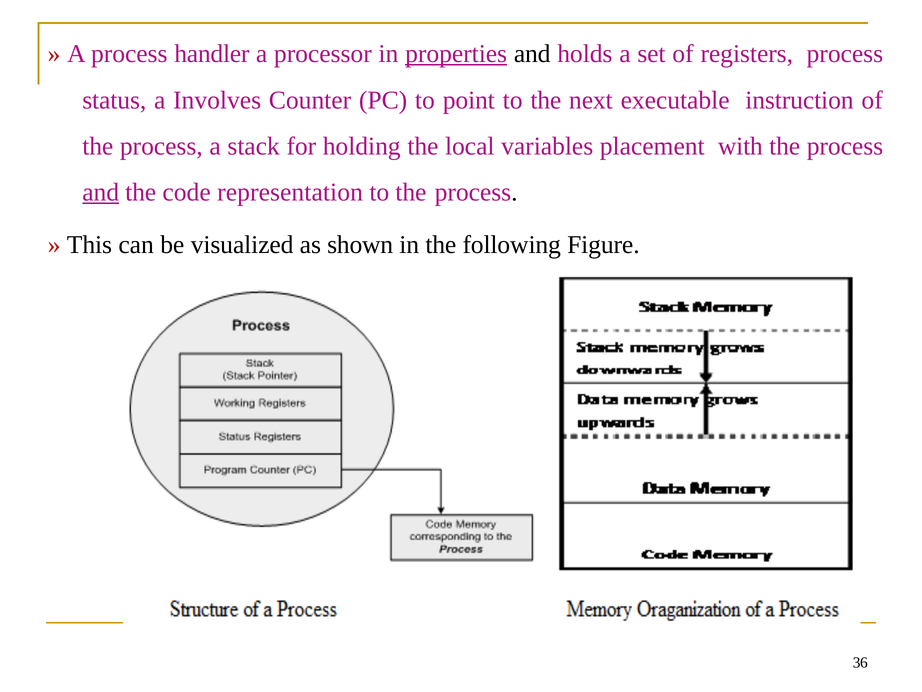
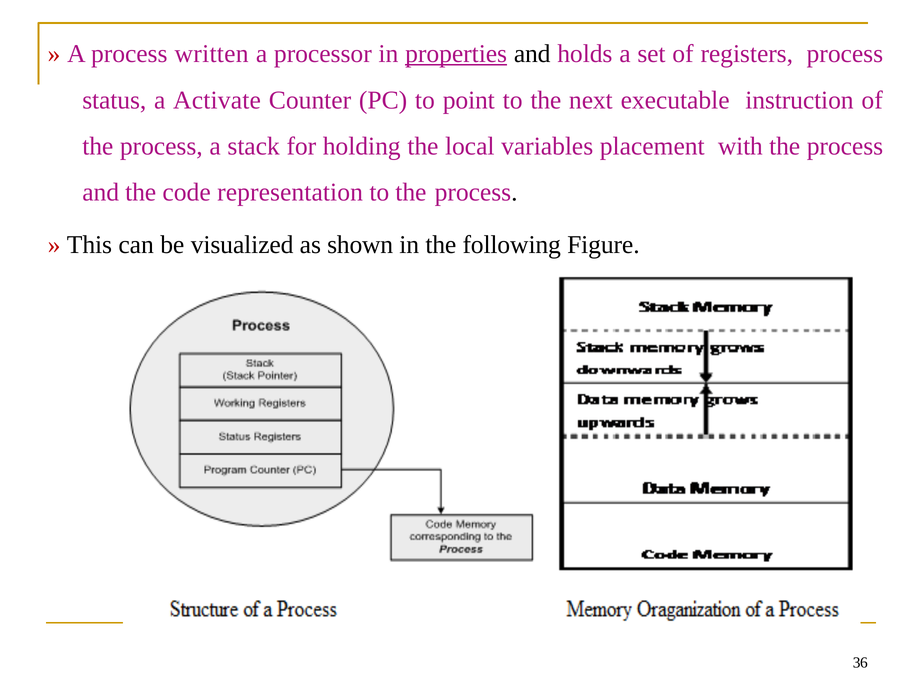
handler: handler -> written (212, 54)
Involves: Involves -> Activate (217, 100)
and underline: present -> none (101, 192)
